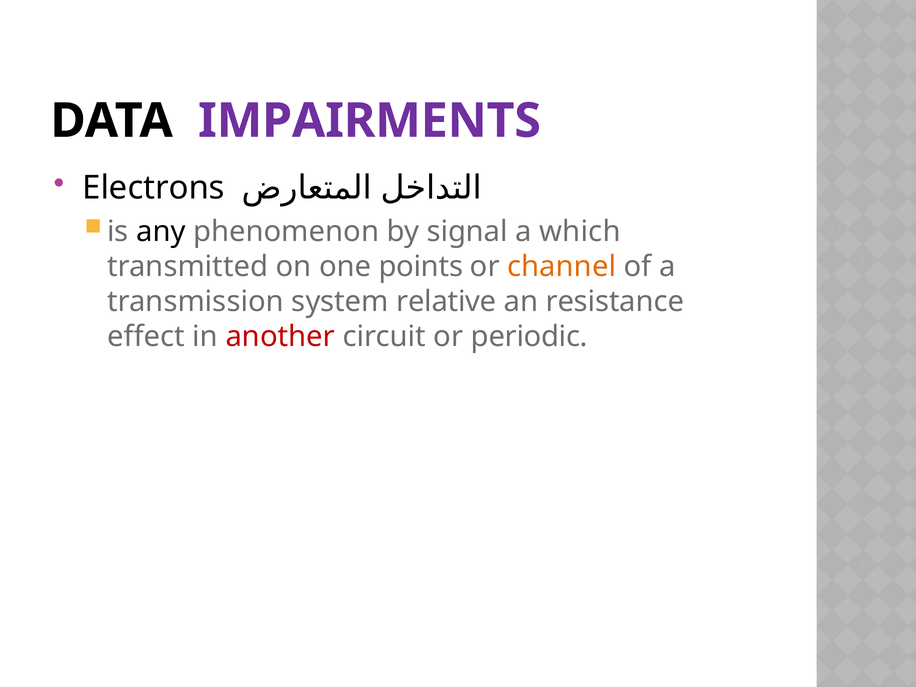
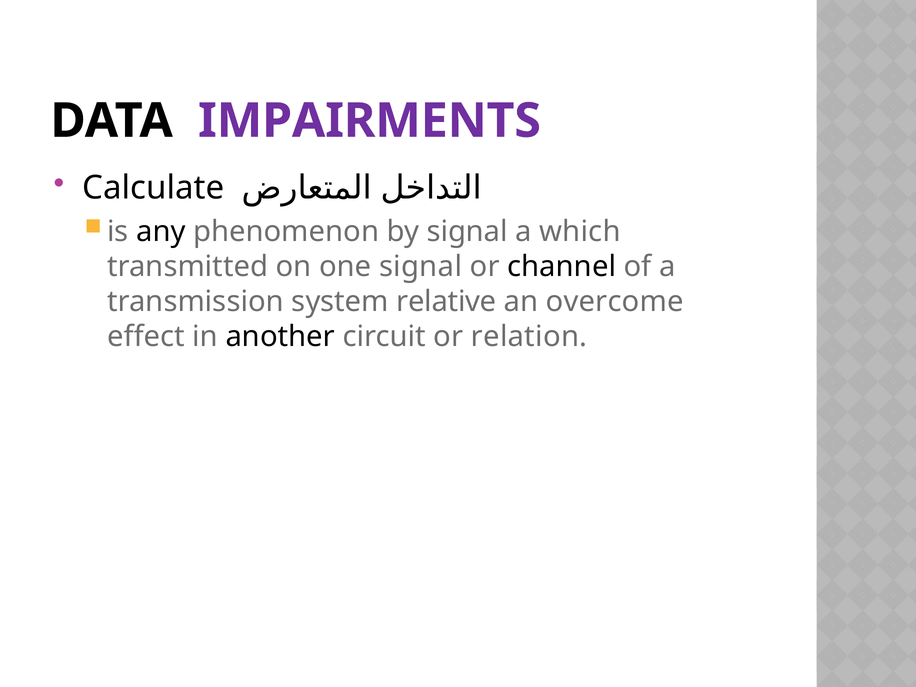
Electrons: Electrons -> Calculate (153, 188)
one points: points -> signal (421, 266)
channel colour: orange -> black (562, 266)
resistance: resistance -> overcome (615, 302)
another colour: red -> black (280, 337)
periodic: periodic -> relation (529, 337)
